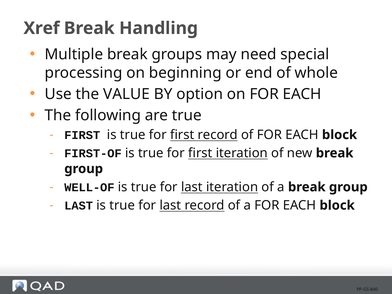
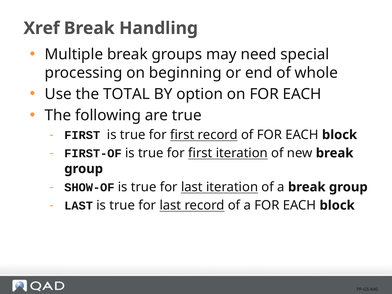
VALUE: VALUE -> TOTAL (127, 94)
WELL-OF: WELL-OF -> SHOW-OF (89, 187)
